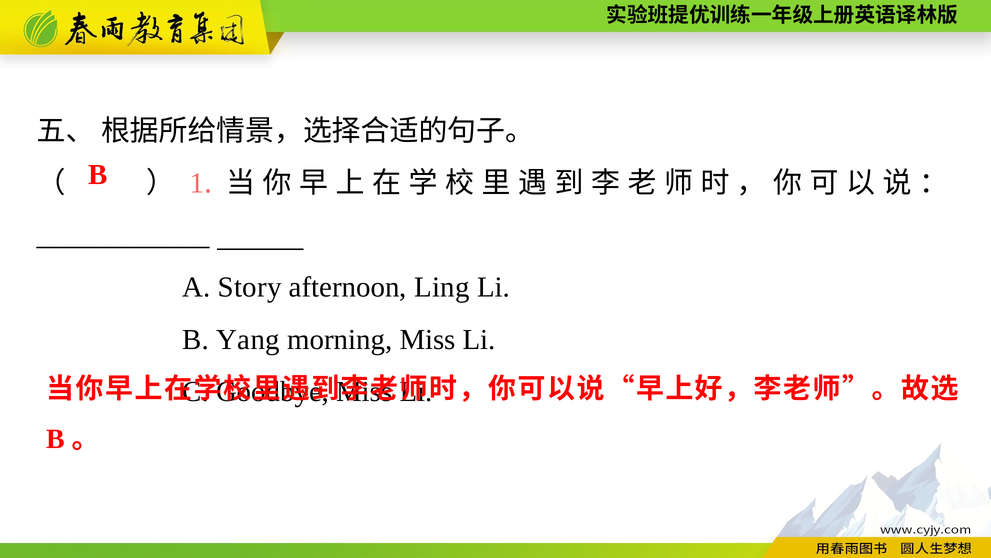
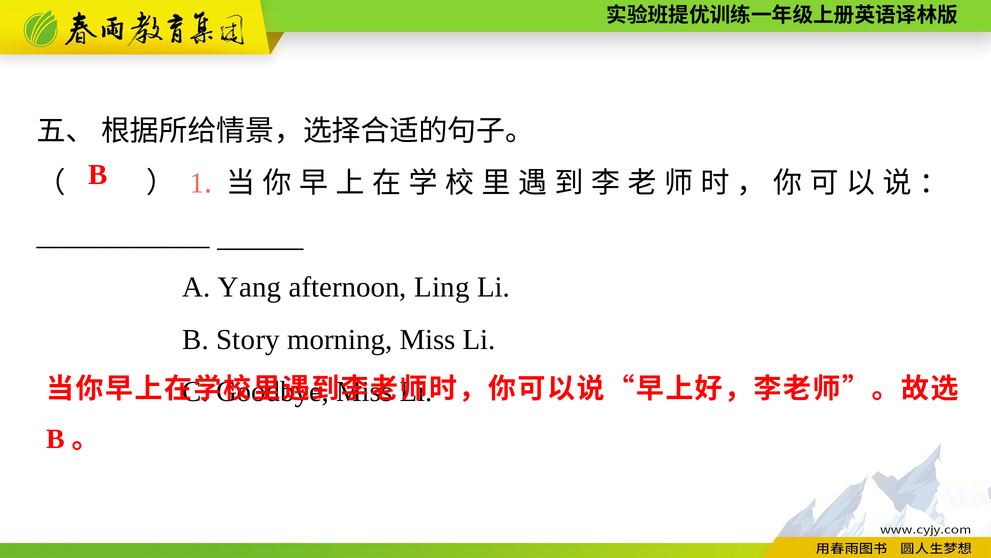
Story: Story -> Yang (250, 287)
Yang: Yang -> Story (248, 339)
